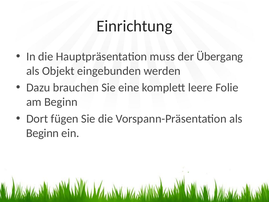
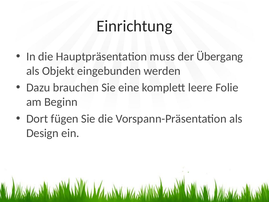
Beginn: Beginn -> Design (42, 133)
